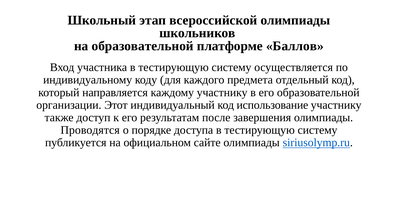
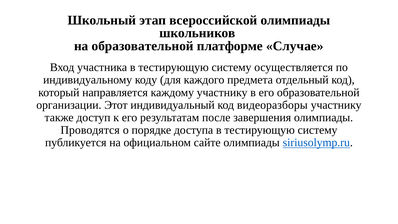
Баллов: Баллов -> Случае (295, 46)
использование: использование -> видеоразборы (272, 105)
